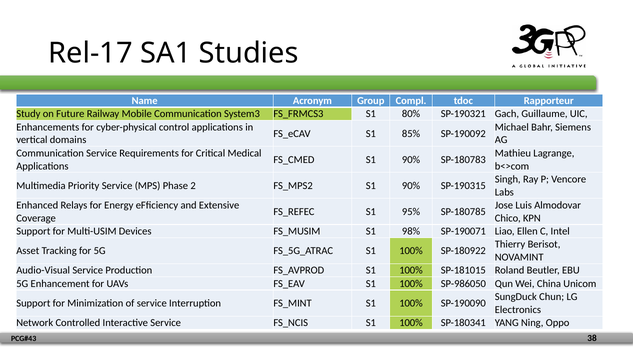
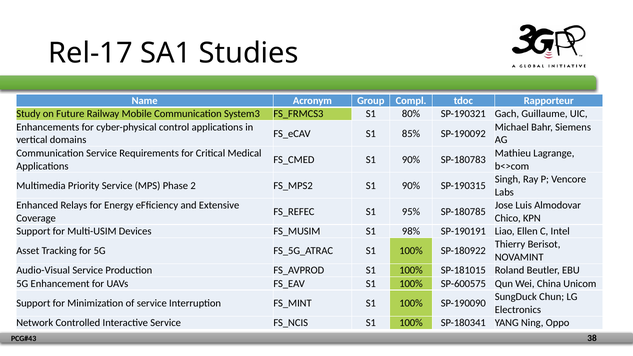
SP-190071: SP-190071 -> SP-190191 (463, 231)
SP-986050: SP-986050 -> SP-600575 (463, 284)
